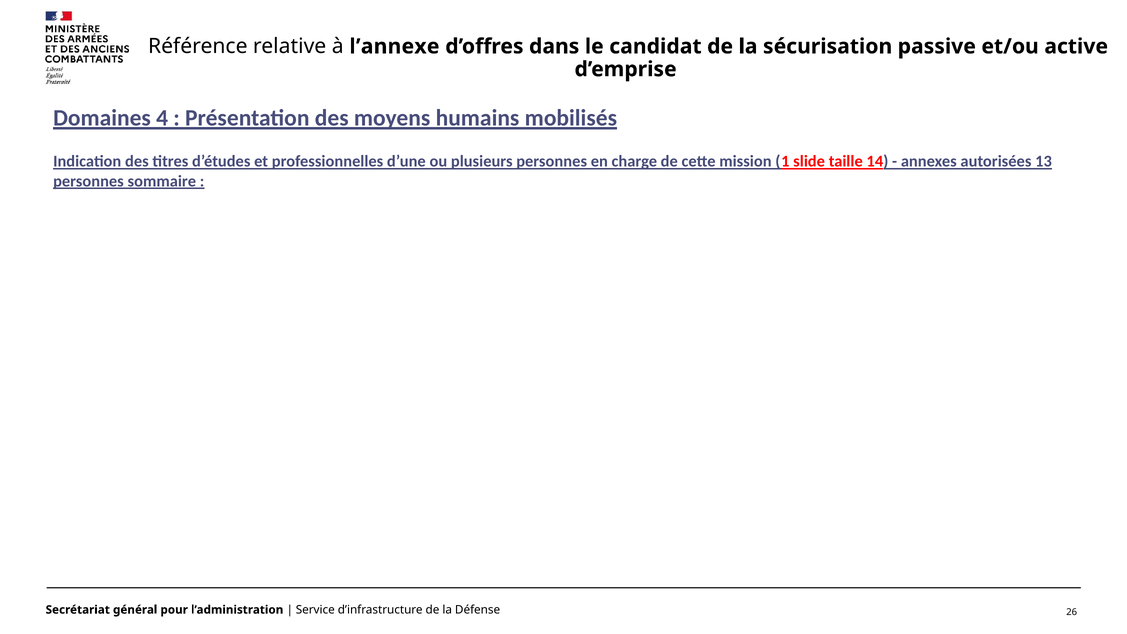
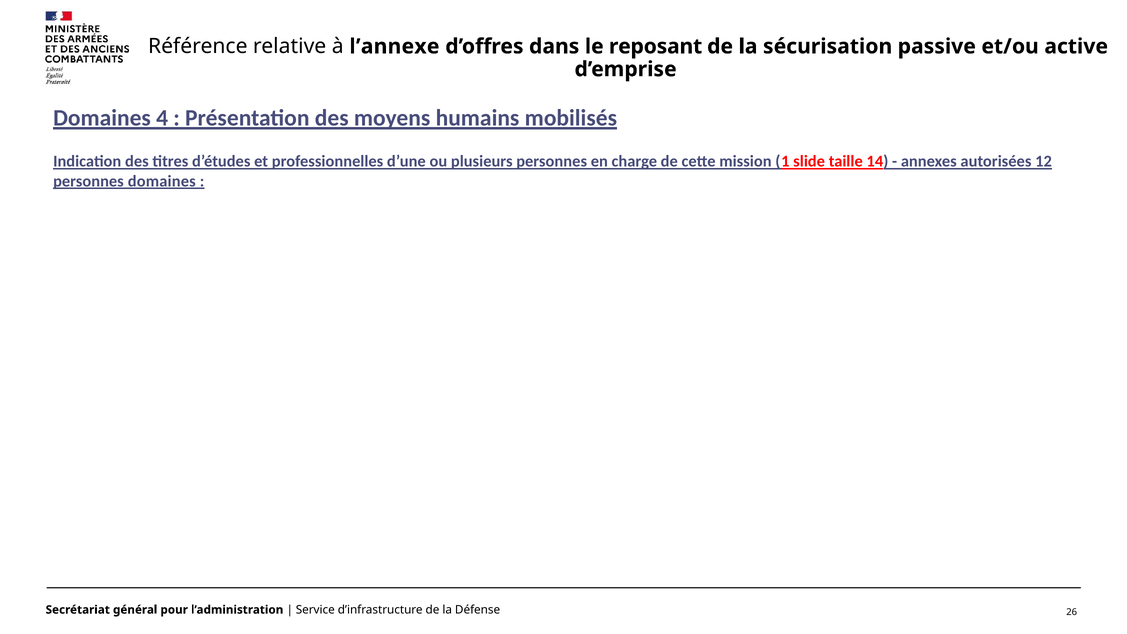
candidat: candidat -> reposant (656, 46)
13: 13 -> 12 (1044, 161)
personnes sommaire: sommaire -> domaines (162, 181)
